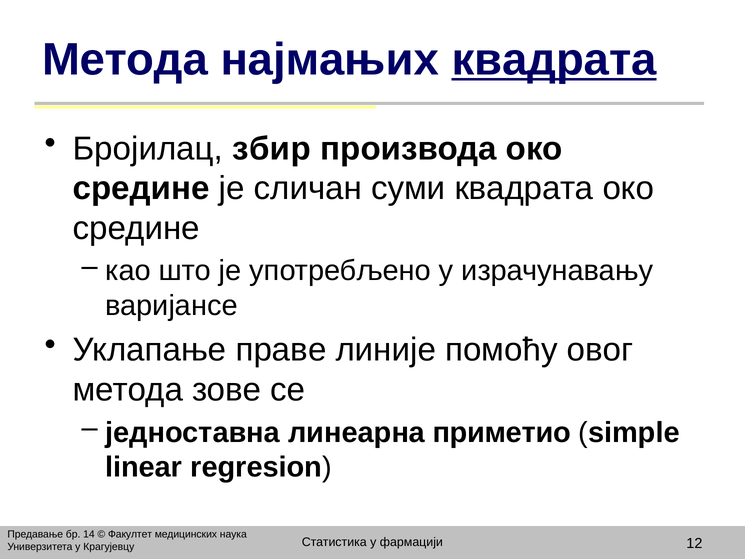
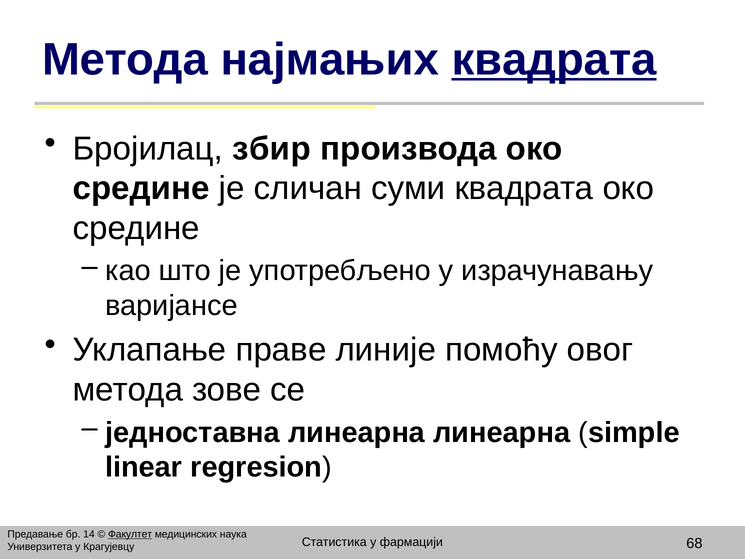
линеарна приметио: приметио -> линеарна (502, 432)
Факултет underline: none -> present (130, 534)
12: 12 -> 68 (694, 543)
